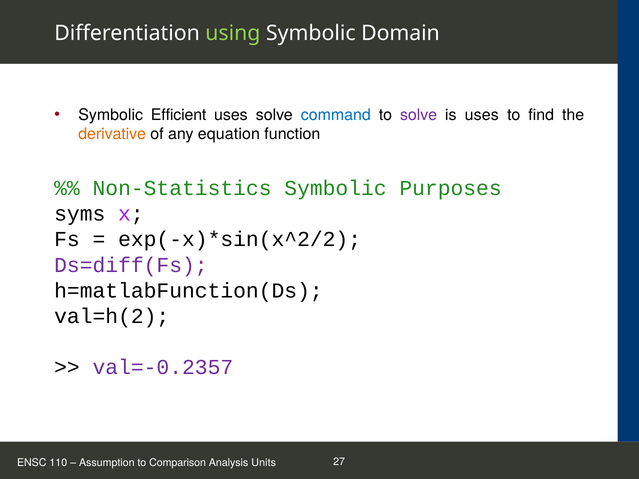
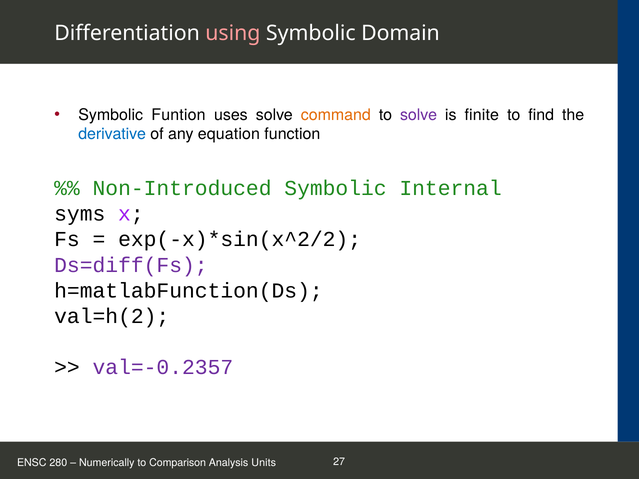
using colour: light green -> pink (233, 33)
Efficient: Efficient -> Funtion (178, 115)
command colour: blue -> orange (336, 115)
is uses: uses -> finite (482, 115)
derivative colour: orange -> blue (112, 134)
Non-Statistics: Non-Statistics -> Non-Introduced (182, 188)
Purposes: Purposes -> Internal (451, 188)
110: 110 -> 280 (58, 463)
Assumption: Assumption -> Numerically (107, 463)
